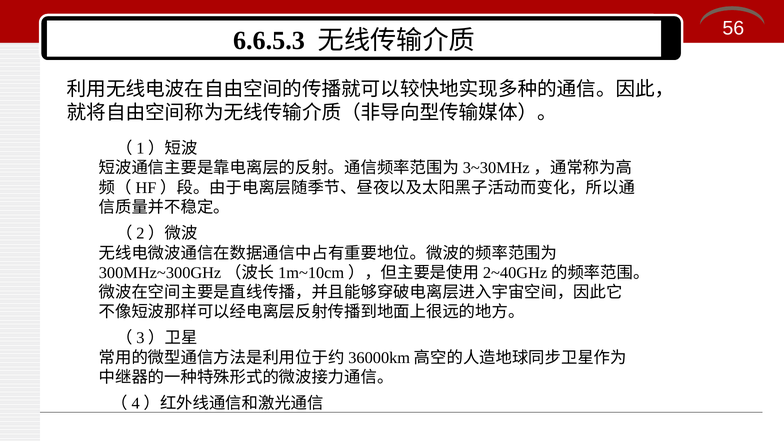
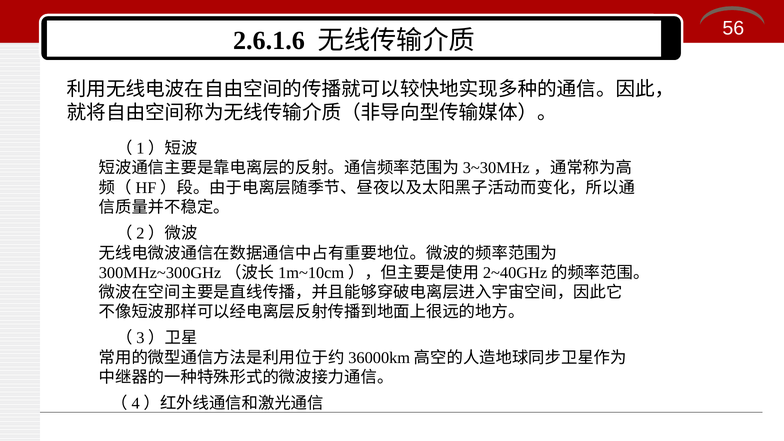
6.6.5.3: 6.6.5.3 -> 2.6.1.6 (269, 40)
